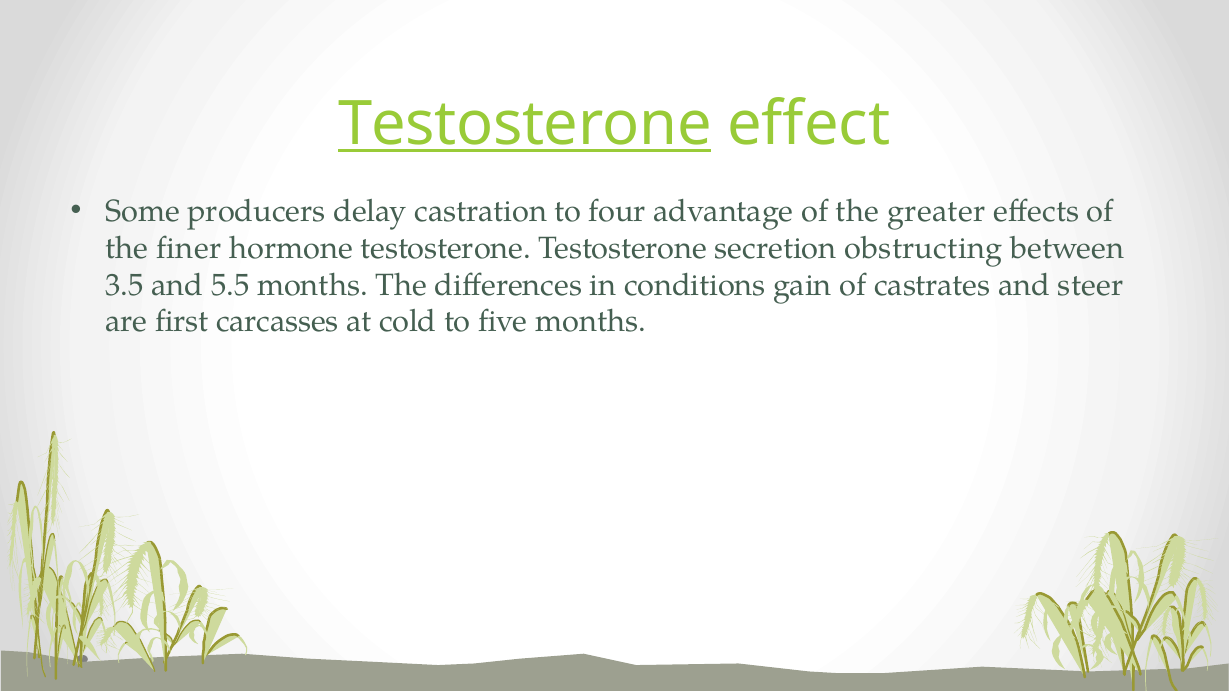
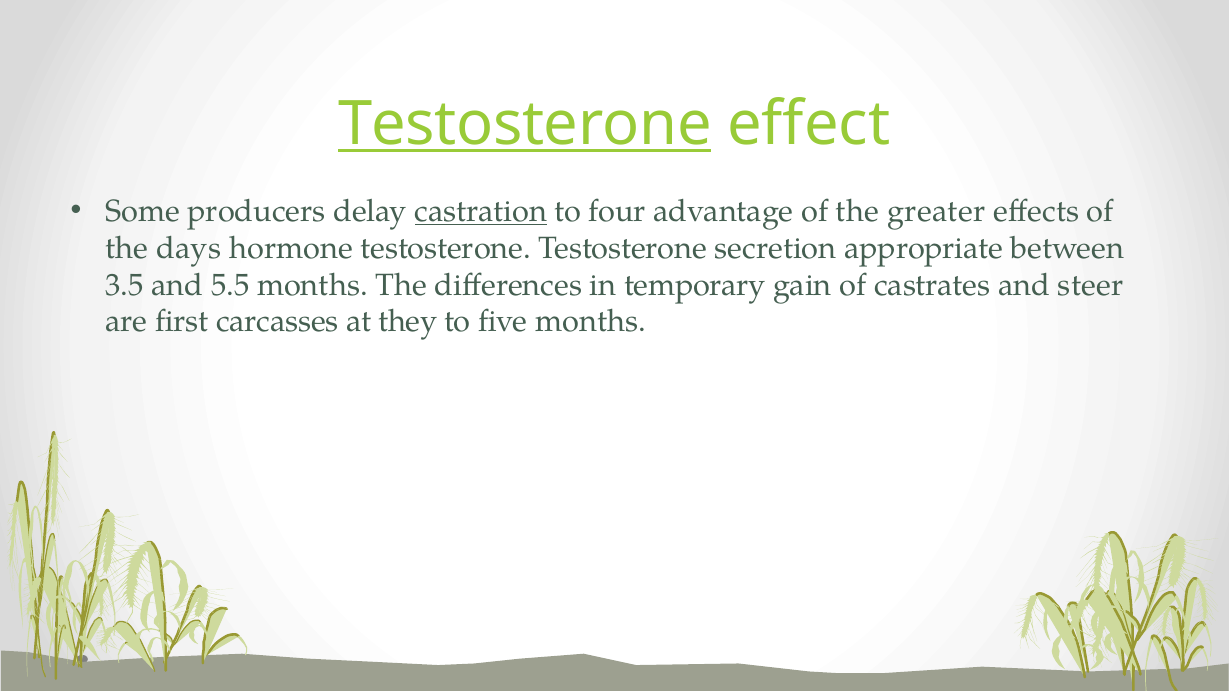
castration underline: none -> present (481, 211)
finer: finer -> days (189, 248)
obstructing: obstructing -> appropriate (924, 248)
conditions: conditions -> temporary (695, 285)
cold: cold -> they (408, 322)
